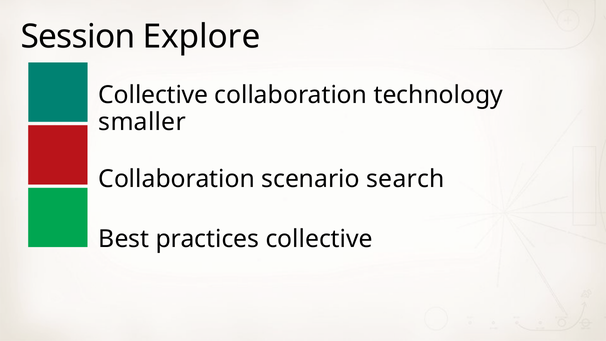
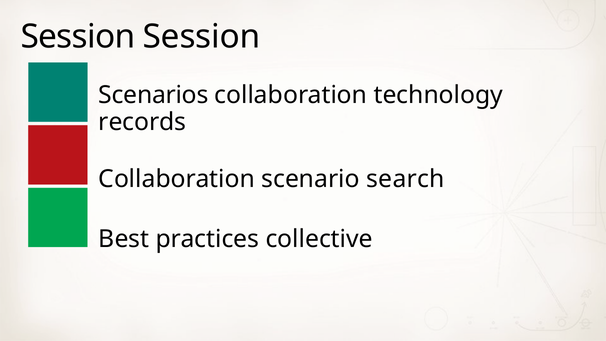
Session Explore: Explore -> Session (202, 37)
Collective: Collective -> Scenarios (153, 95)
smaller: smaller -> records (142, 122)
